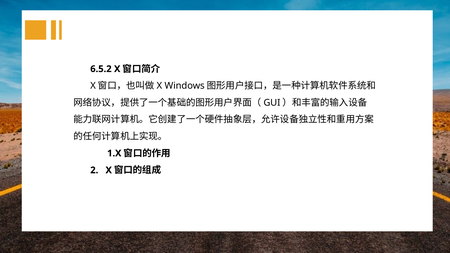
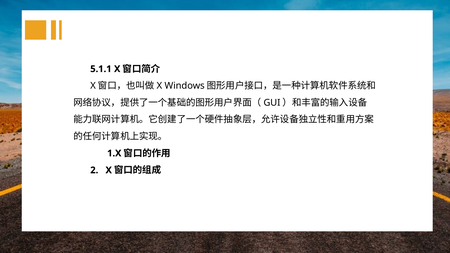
6.5.2: 6.5.2 -> 5.1.1 (101, 69)
